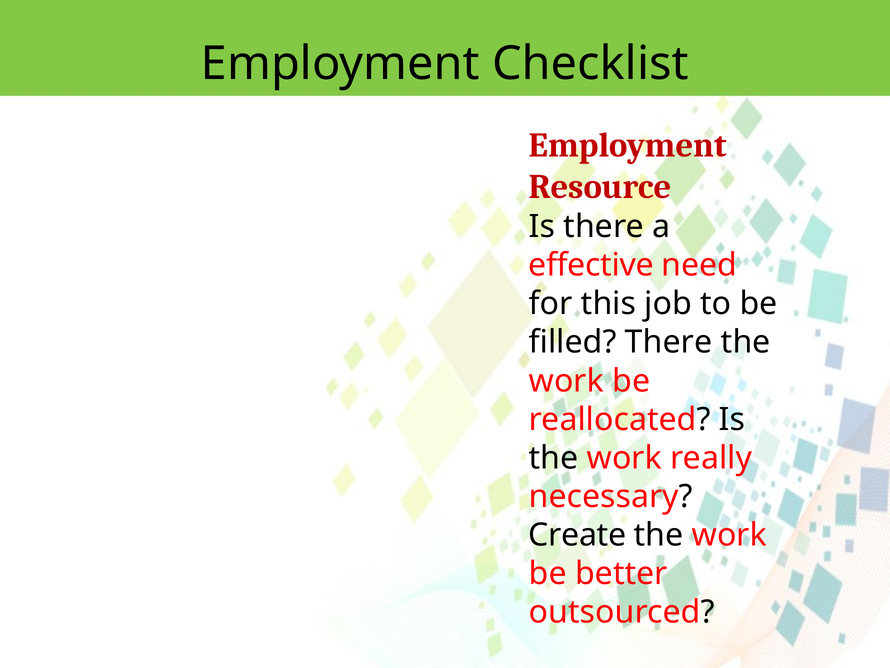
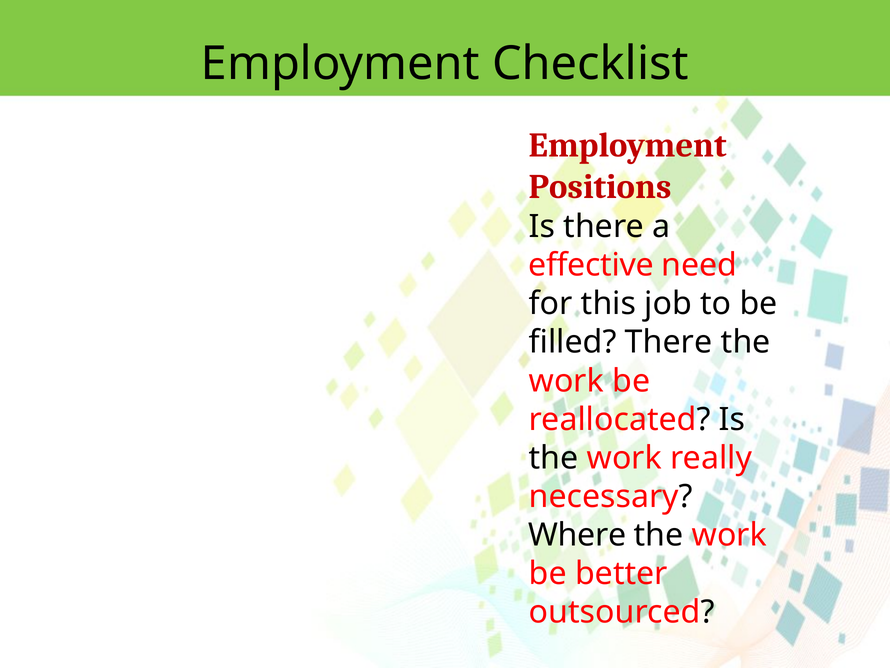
Resource: Resource -> Positions (600, 187)
Create: Create -> Where (577, 535)
